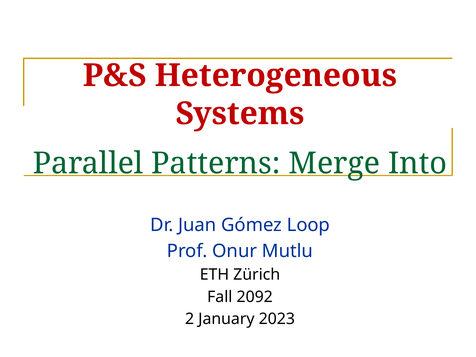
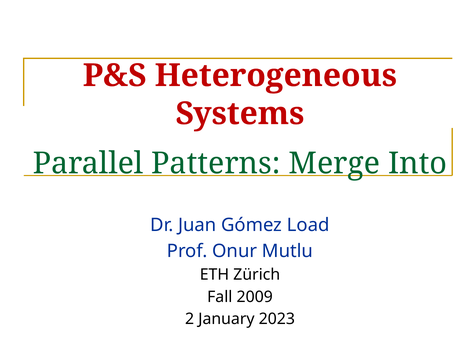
Loop: Loop -> Load (308, 225)
2092: 2092 -> 2009 (255, 297)
